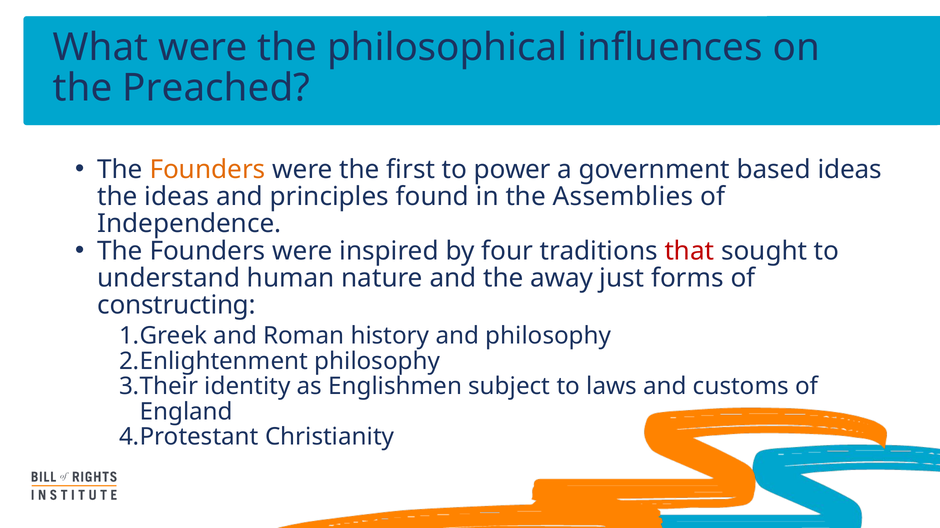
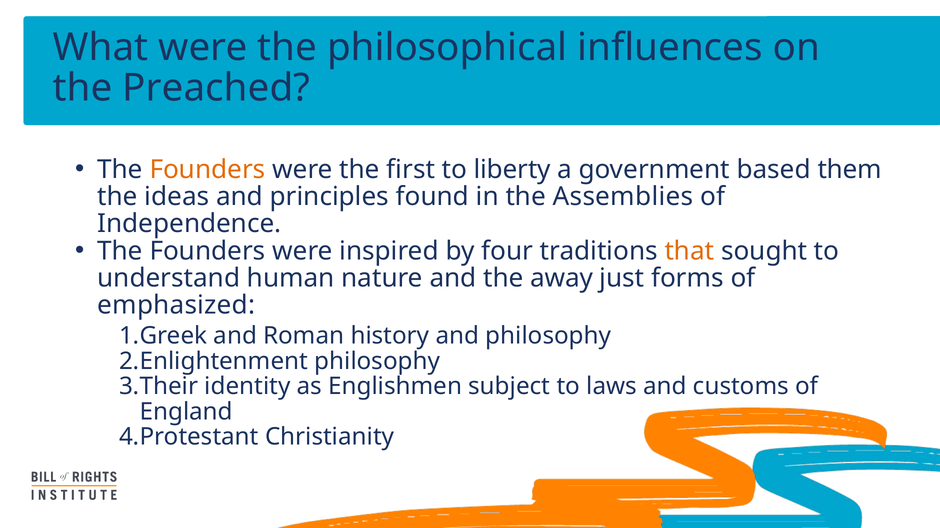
power: power -> liberty (512, 170)
based ideas: ideas -> them (850, 170)
that colour: red -> orange (689, 251)
constructing: constructing -> emphasized (176, 306)
